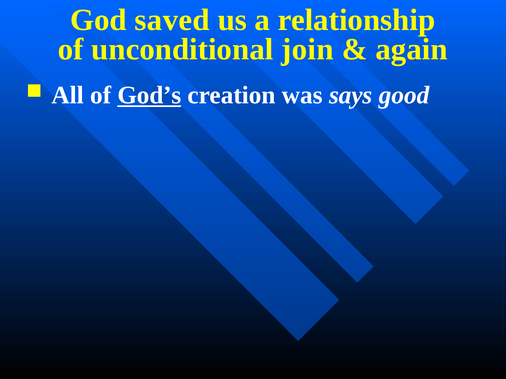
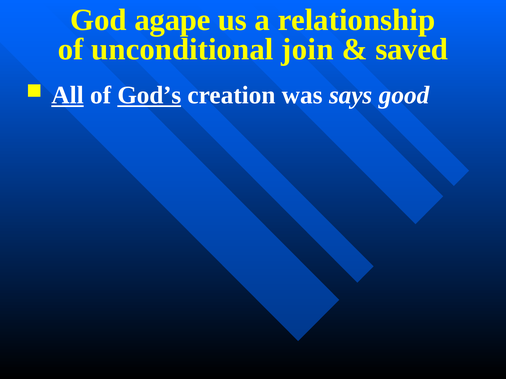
saved: saved -> agape (172, 20)
again: again -> saved (412, 49)
All underline: none -> present (68, 95)
